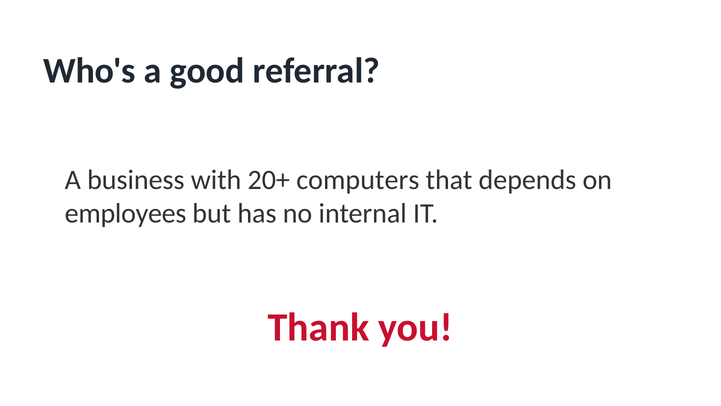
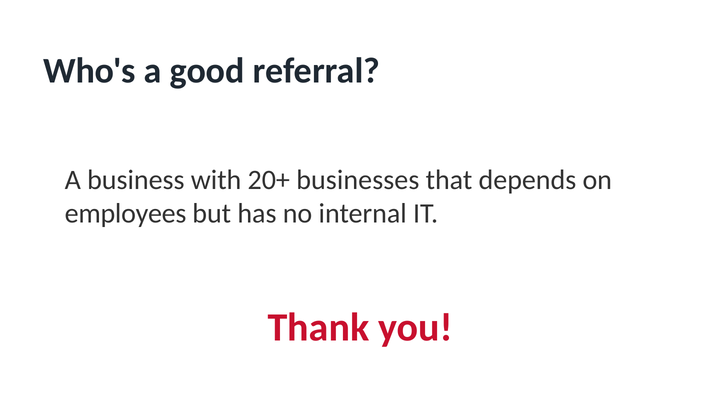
computers: computers -> businesses (358, 180)
